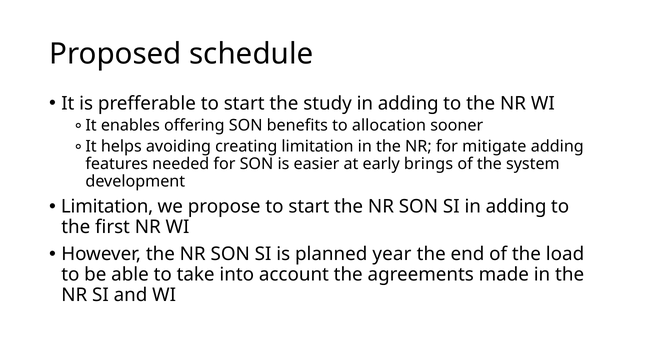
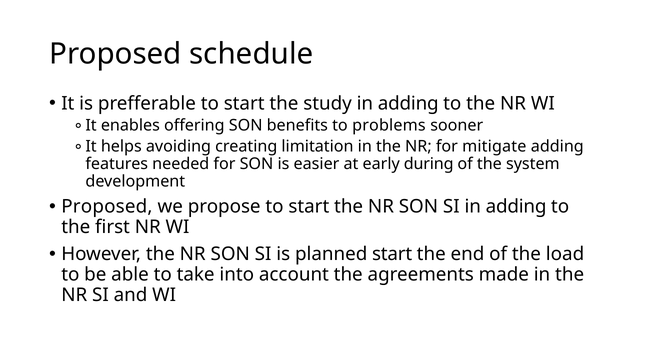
allocation: allocation -> problems (389, 126)
brings: brings -> during (429, 164)
Limitation: Limitation -> Proposed (107, 207)
planned year: year -> start (392, 254)
